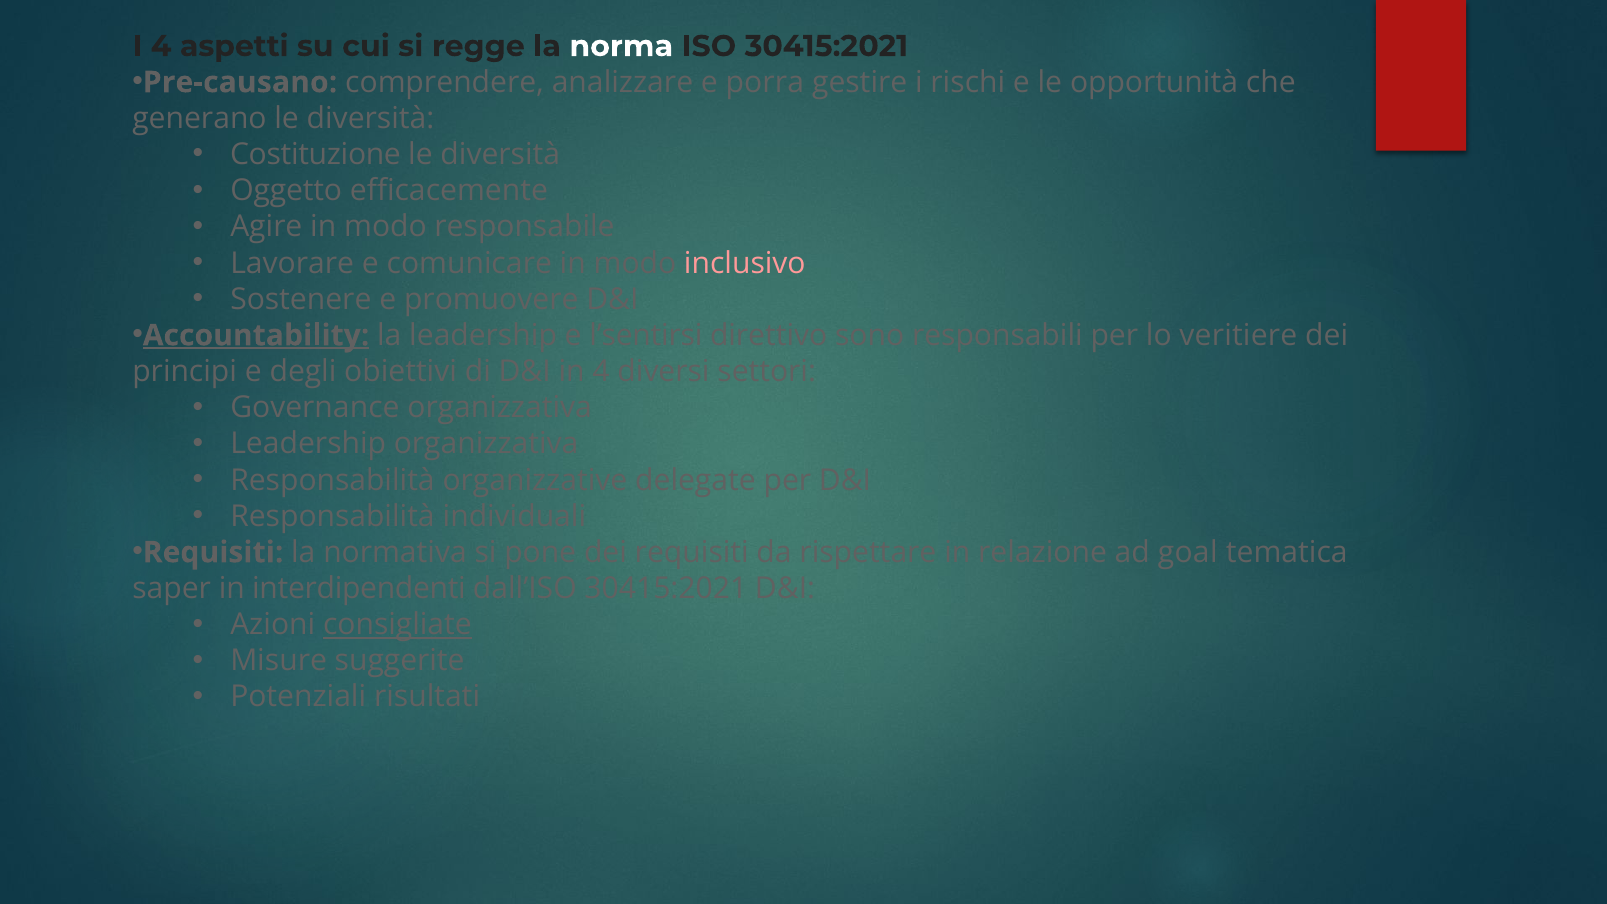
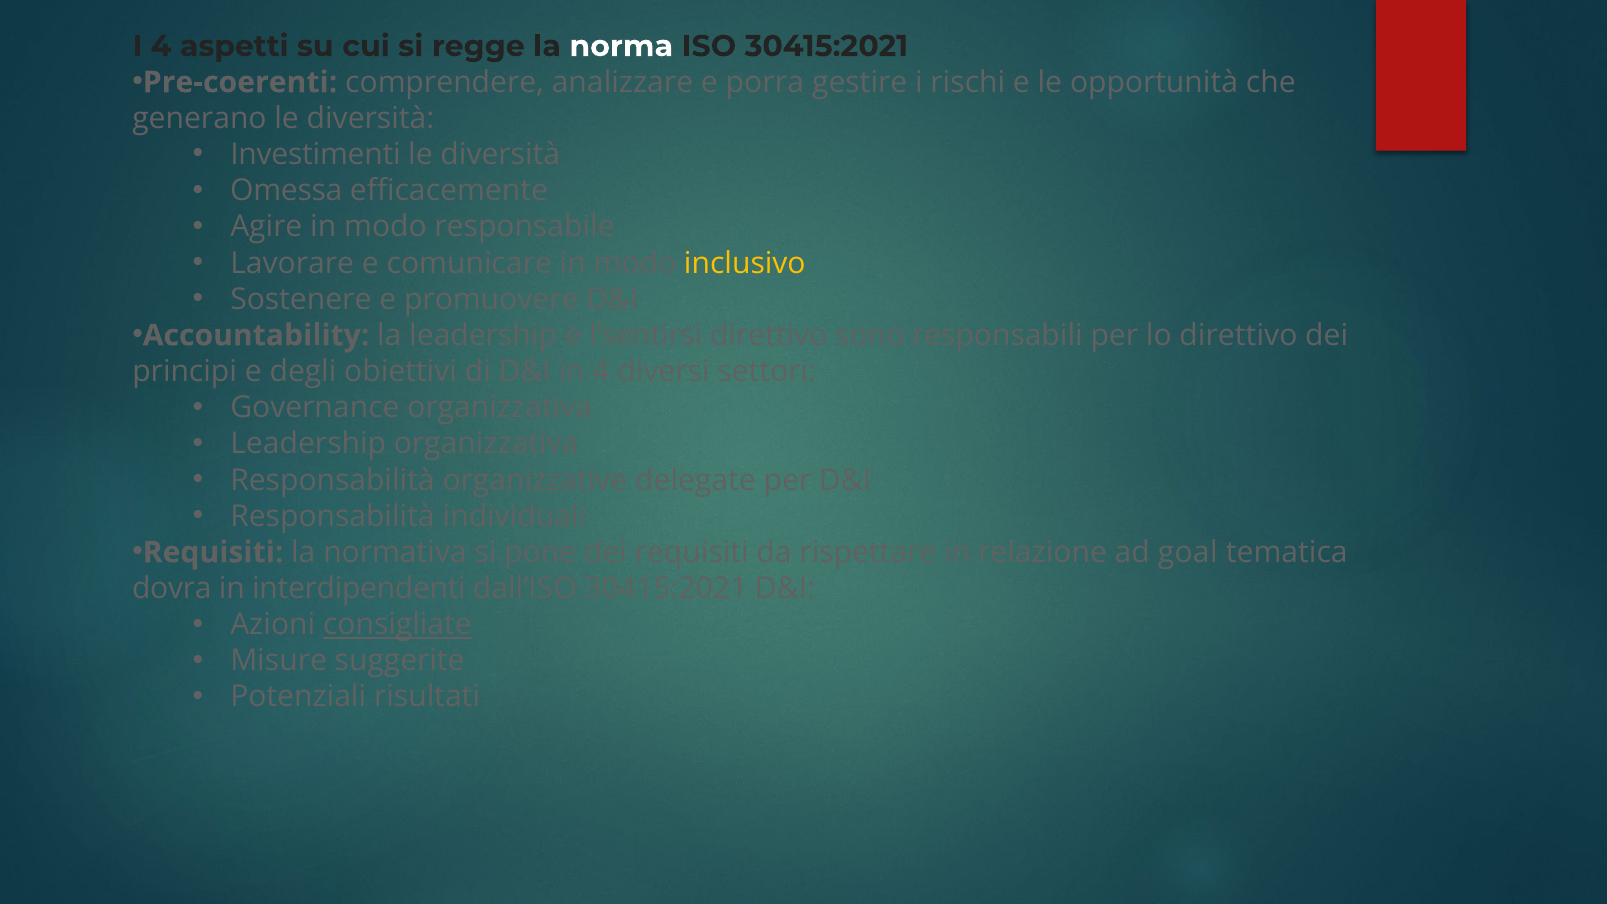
Pre-causano: Pre-causano -> Pre-coerenti (240, 82)
Costituzione: Costituzione -> Investimenti (315, 155)
Oggetto: Oggetto -> Omessa (286, 191)
inclusivo colour: pink -> yellow (745, 263)
Accountability underline: present -> none (256, 335)
lo veritiere: veritiere -> direttivo (1238, 335)
saper: saper -> dovra (172, 589)
